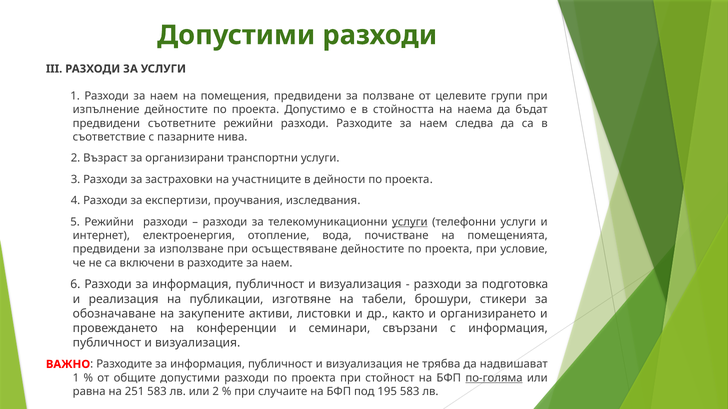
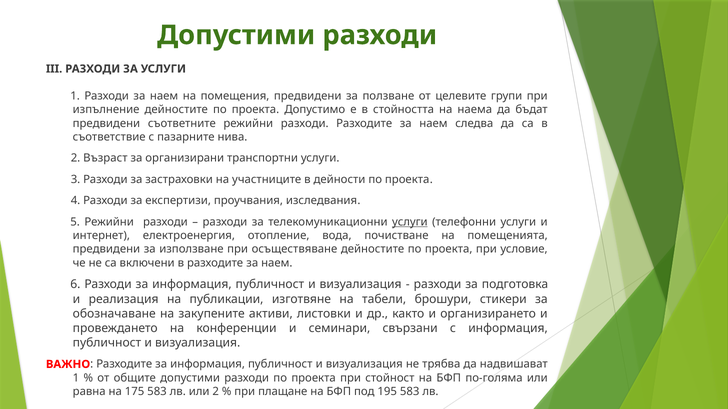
по-голяма underline: present -> none (494, 378)
251: 251 -> 175 (135, 392)
случаите: случаите -> плащане (283, 392)
